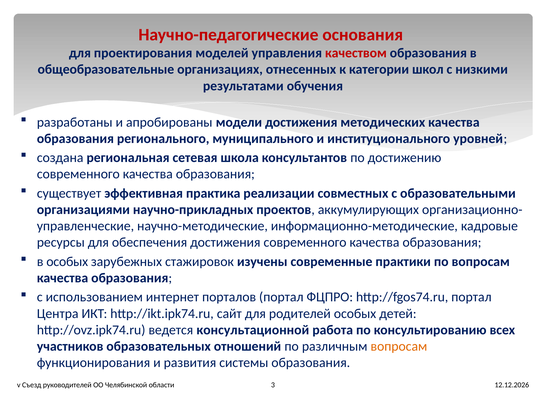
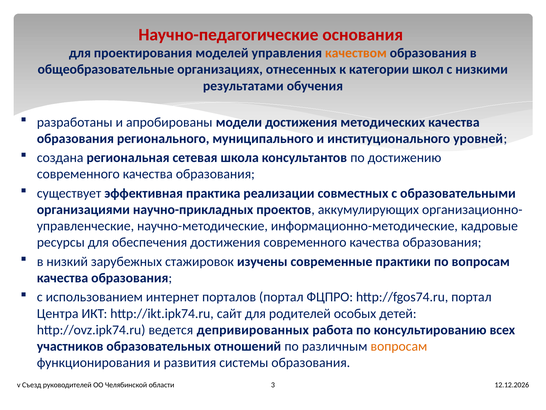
качеством colour: red -> orange (356, 53)
в особых: особых -> низкий (67, 261)
консультационной: консультационной -> депривированных (253, 330)
